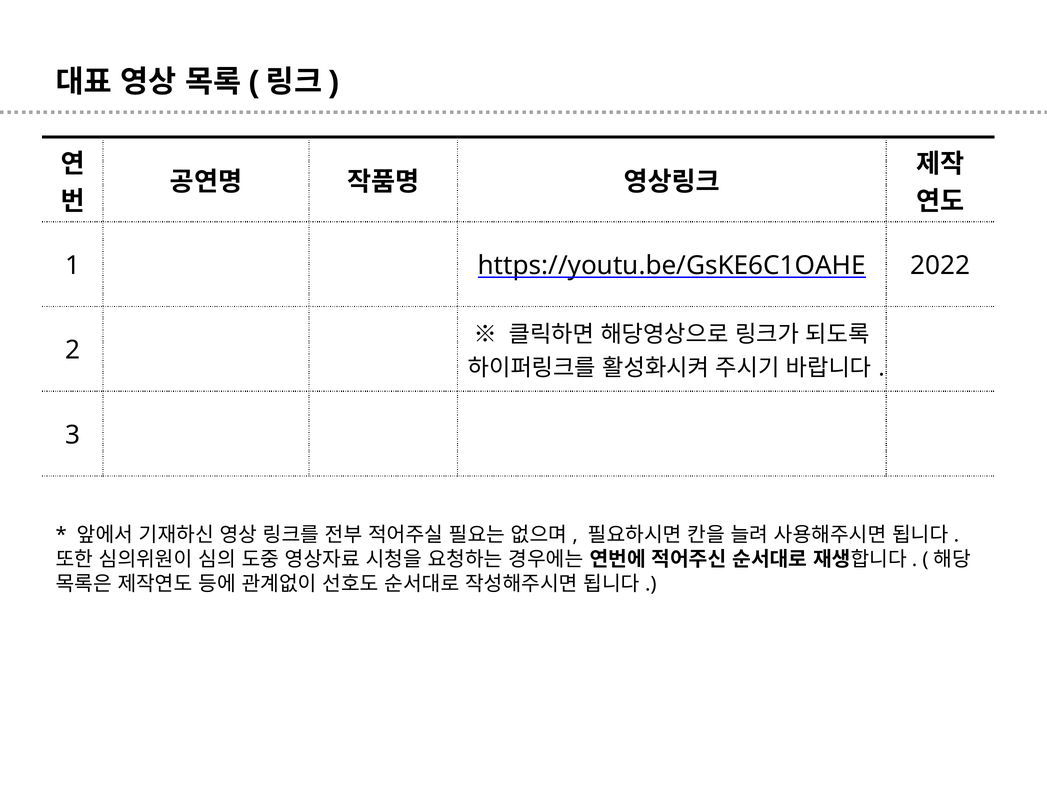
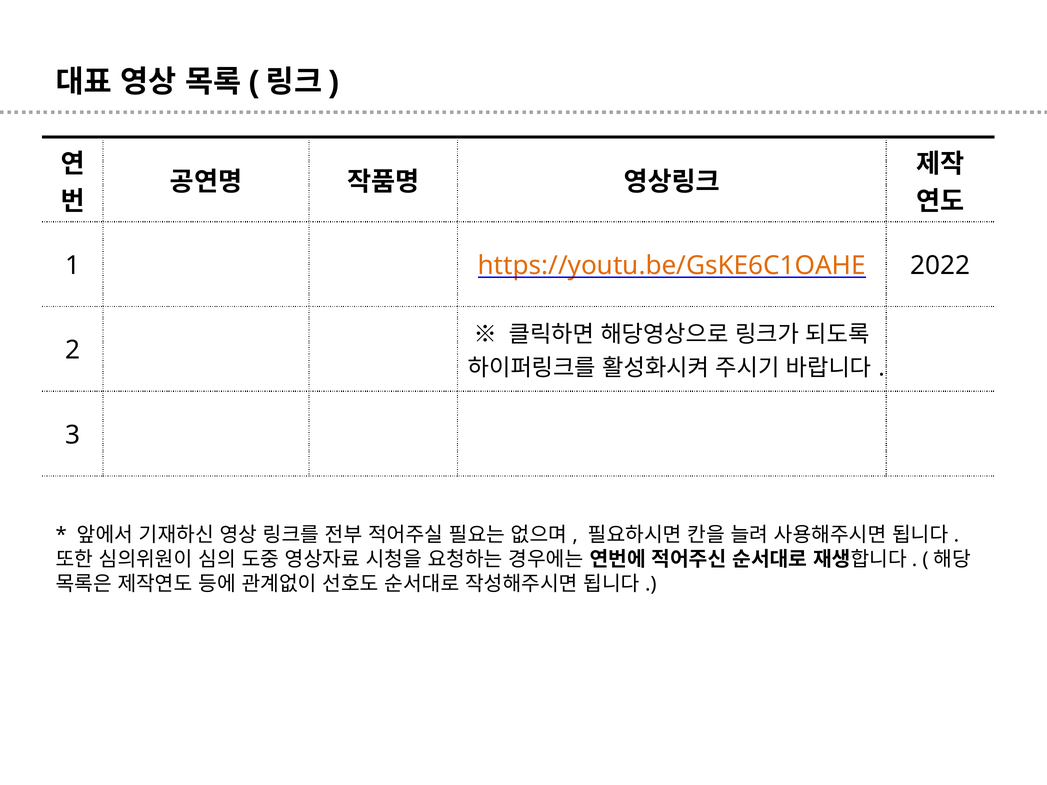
https://youtu.be/GsKE6C1OAHE colour: black -> orange (672, 266)
